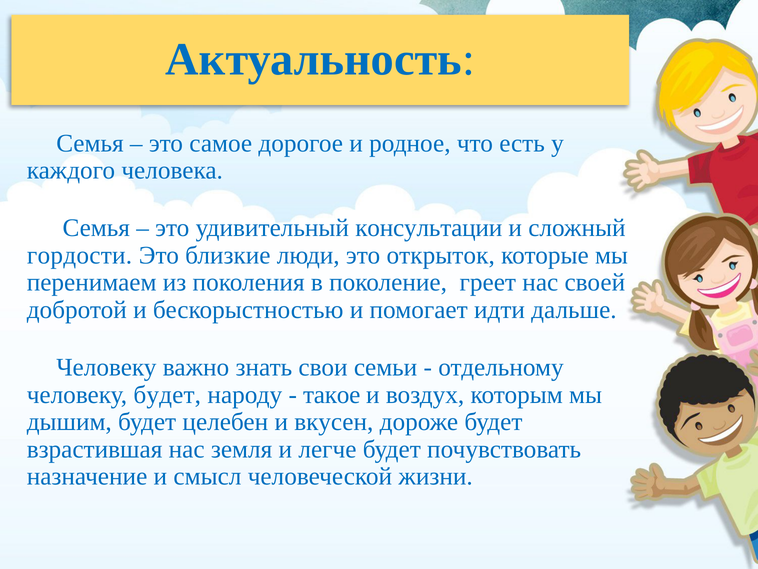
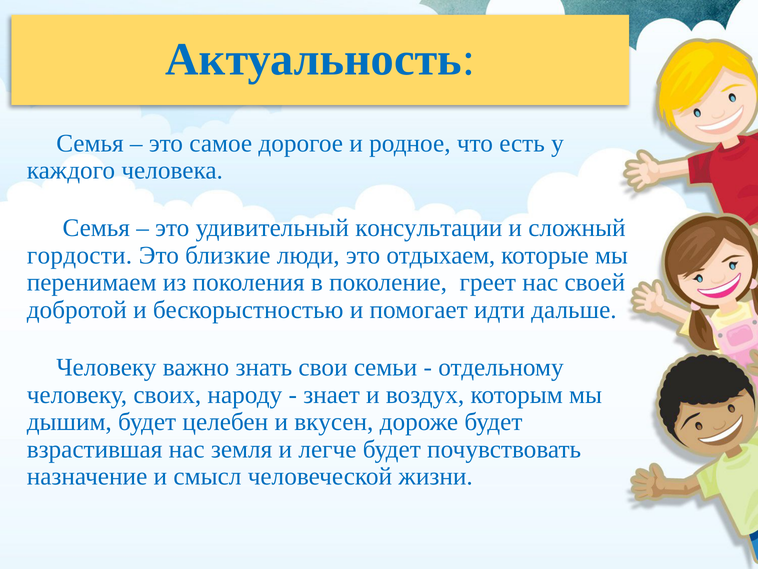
открыток: открыток -> отдыхаем (441, 255)
человеку будет: будет -> своих (167, 394)
такое: такое -> знает (332, 394)
